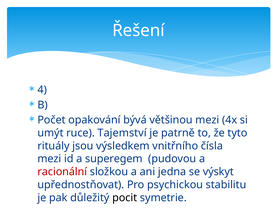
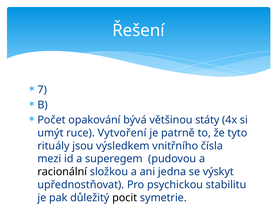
4: 4 -> 7 (42, 90)
většinou mezi: mezi -> státy (207, 120)
Tajemství: Tajemství -> Vytvoření (122, 133)
racionální colour: red -> black (62, 172)
